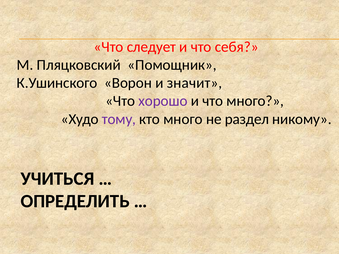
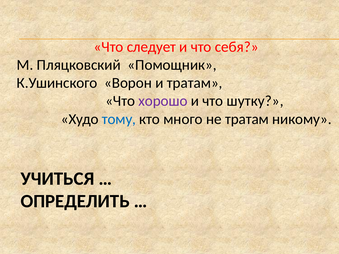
и значит: значит -> тратам (195, 83)
что много: много -> шутку (255, 101)
тому colour: purple -> blue (119, 119)
не раздел: раздел -> тратам (247, 119)
